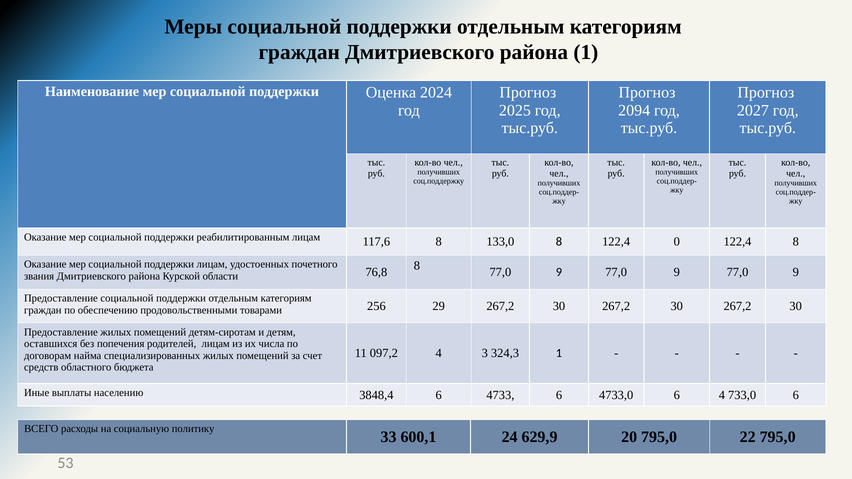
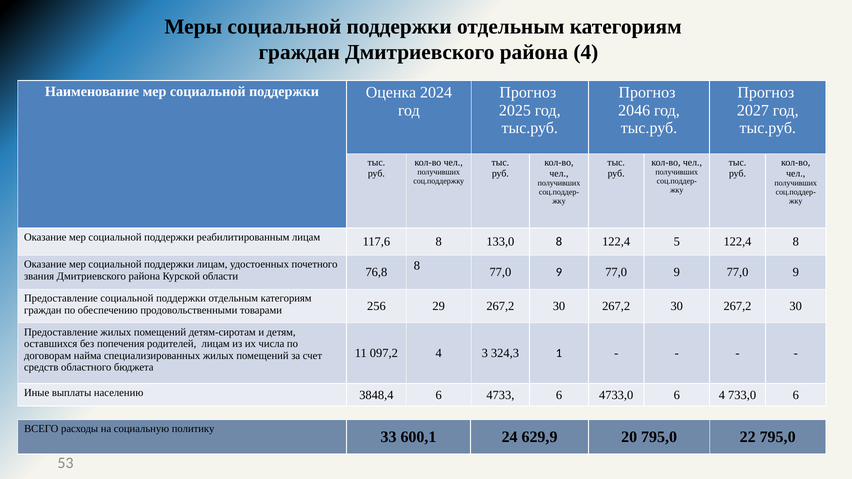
района 1: 1 -> 4 (586, 52)
2094: 2094 -> 2046 (634, 110)
0: 0 -> 5 (677, 242)
